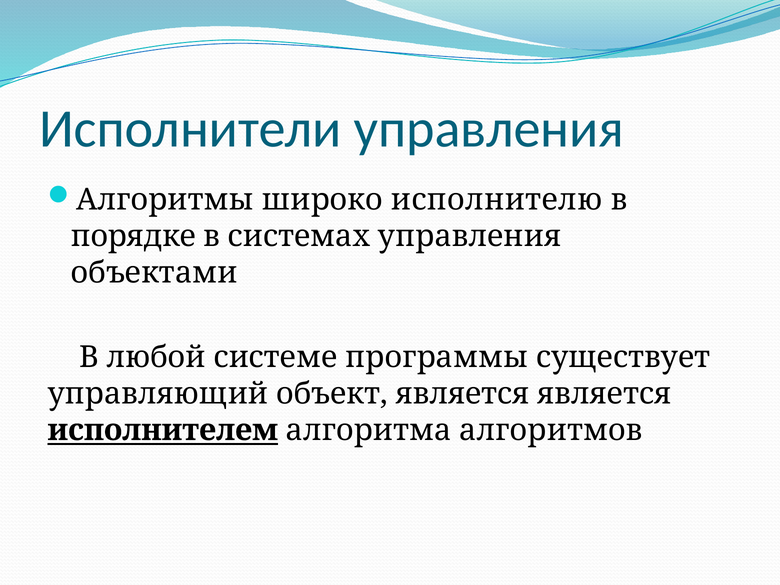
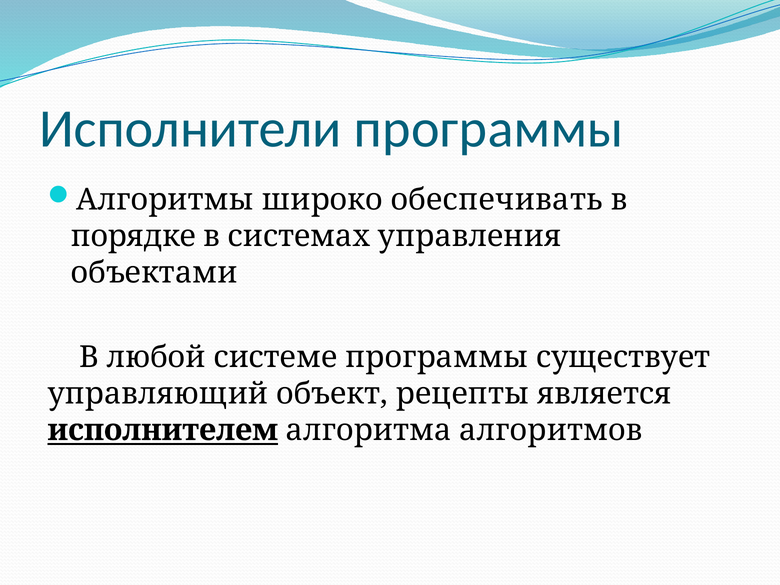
Исполнители управления: управления -> программы (489, 129)
исполнителю: исполнителю -> обеспечивать (497, 200)
объект является: является -> рецепты (462, 394)
